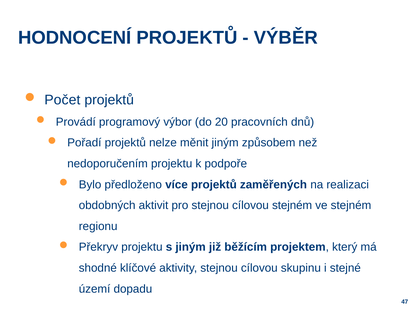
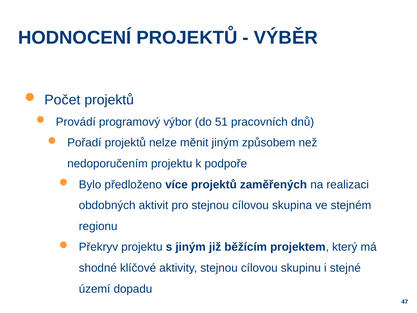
20: 20 -> 51 (221, 122)
cílovou stejném: stejném -> skupina (292, 205)
